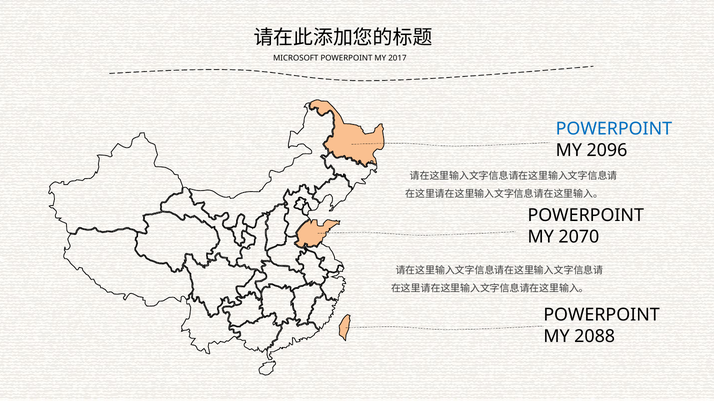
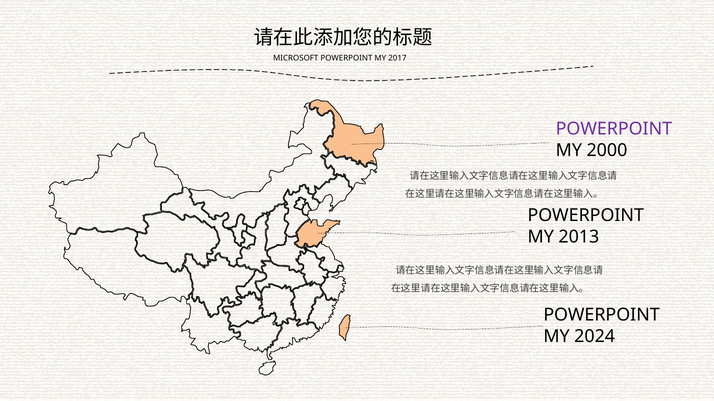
POWERPOINT colour: blue -> purple (614, 129)
2096: 2096 -> 2000 (607, 151)
2070: 2070 -> 2013 (579, 237)
2088: 2088 -> 2024 (595, 337)
